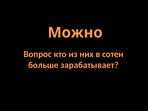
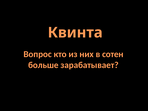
Можно: Можно -> Квинта (75, 33)
